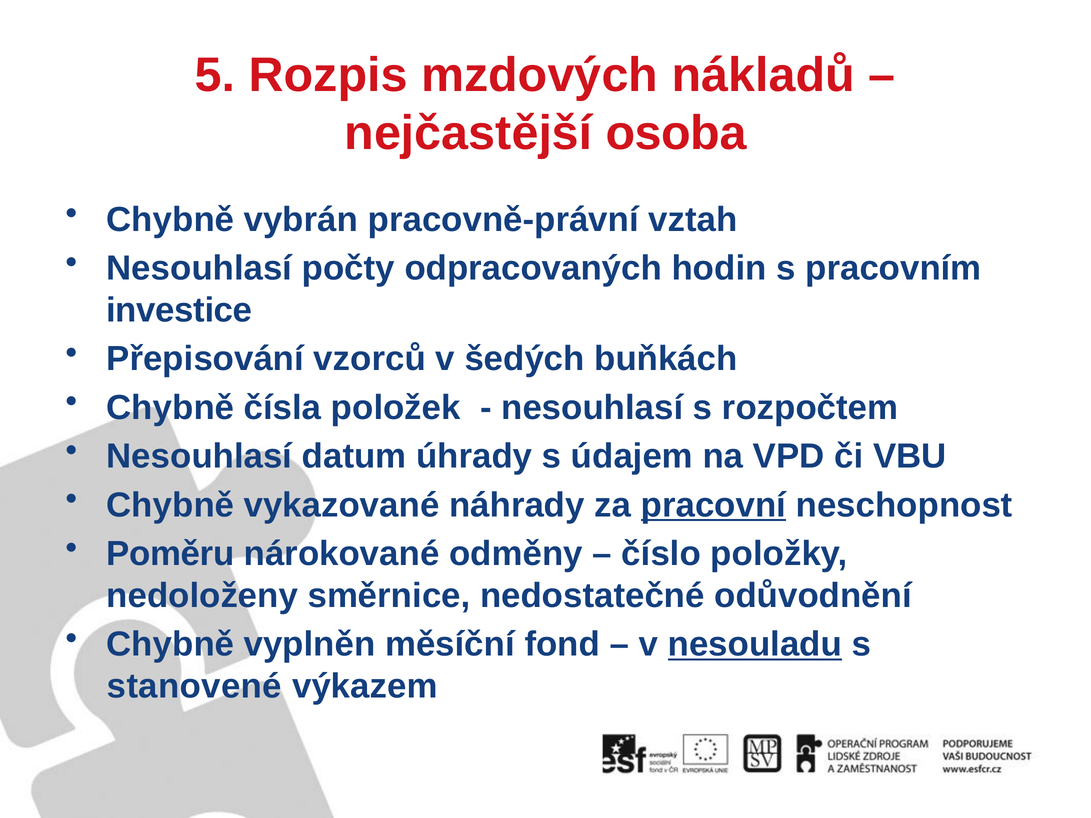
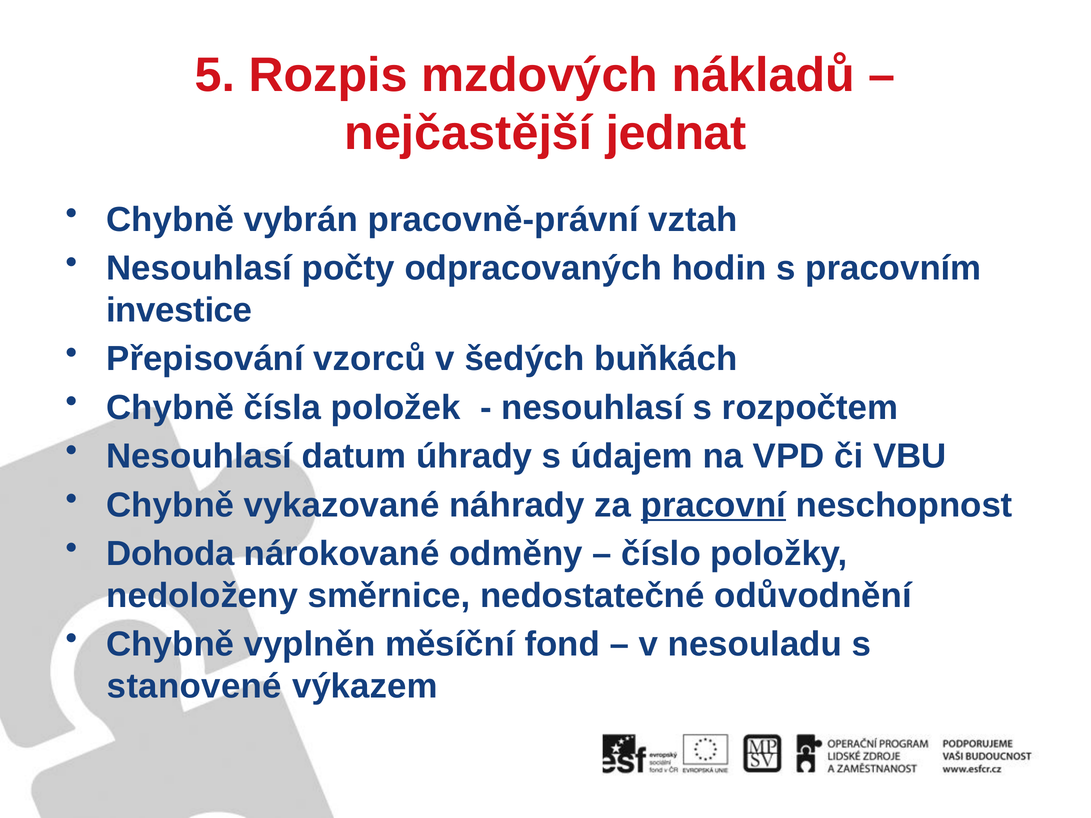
osoba: osoba -> jednat (676, 133)
Poměru: Poměru -> Dohoda (170, 554)
nesouladu underline: present -> none (755, 645)
